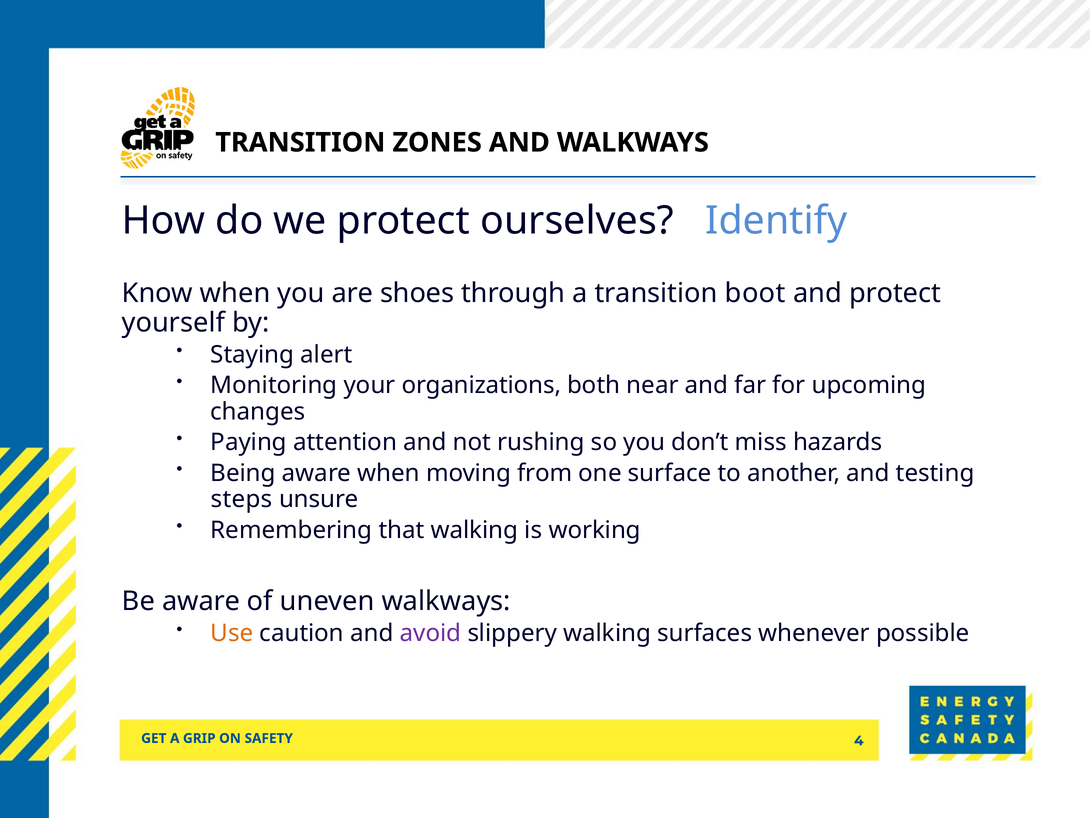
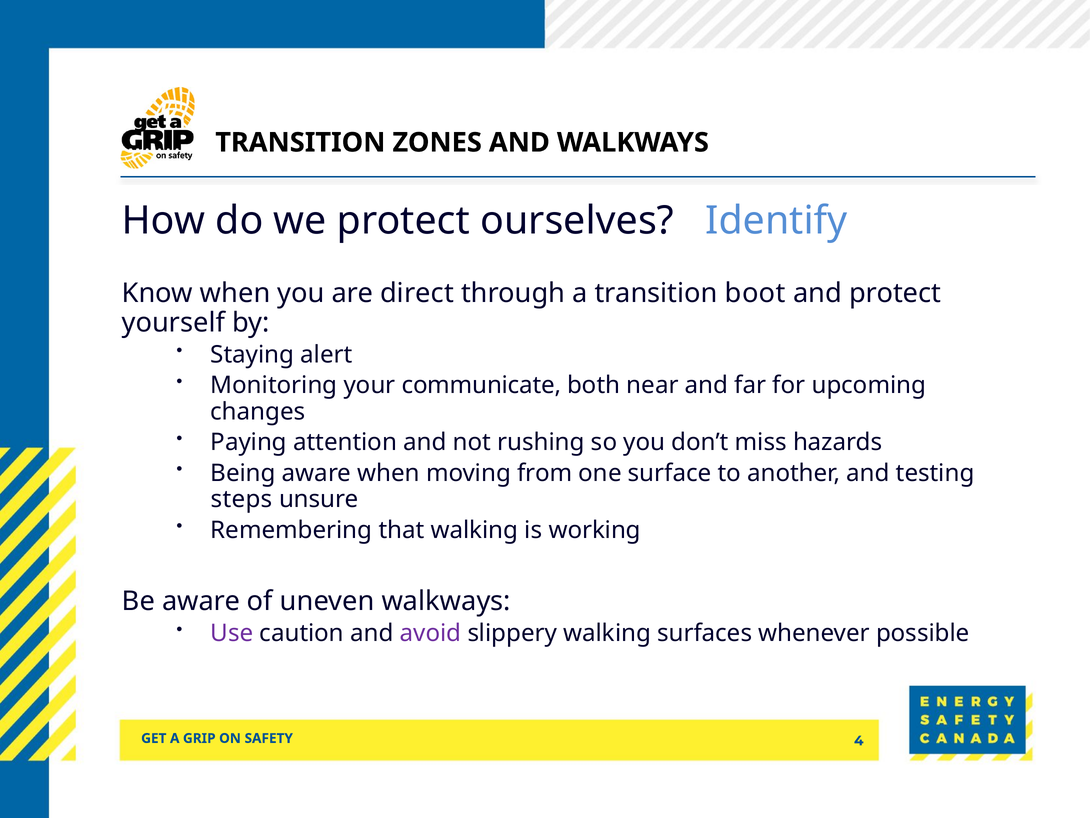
shoes: shoes -> direct (417, 293)
organizations: organizations -> communicate (481, 385)
Use colour: orange -> purple (232, 633)
